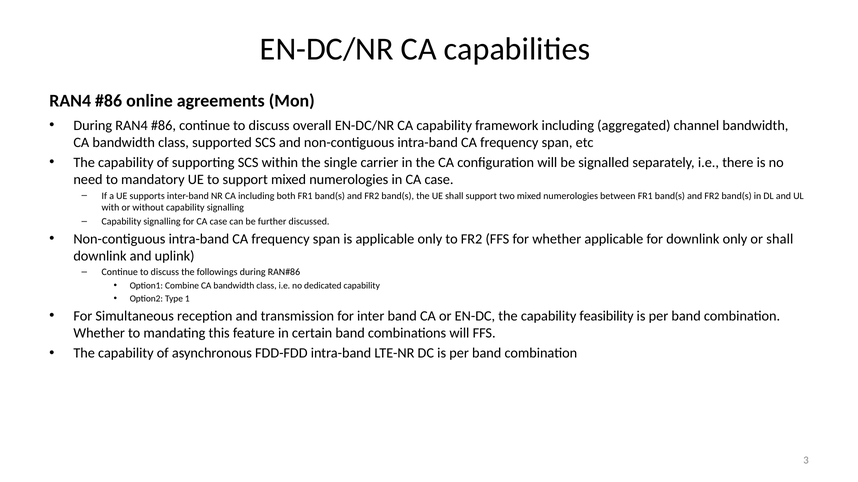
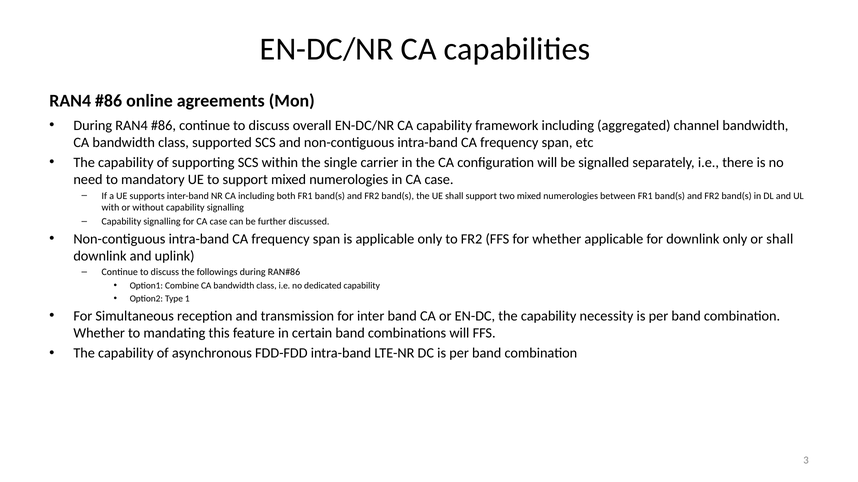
feasibility: feasibility -> necessity (606, 316)
